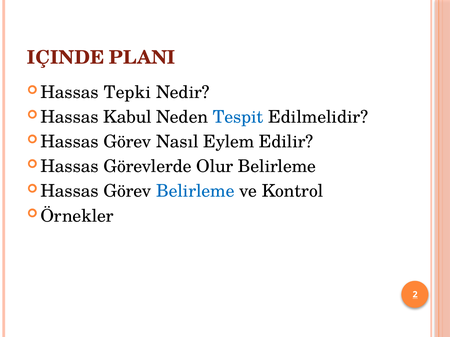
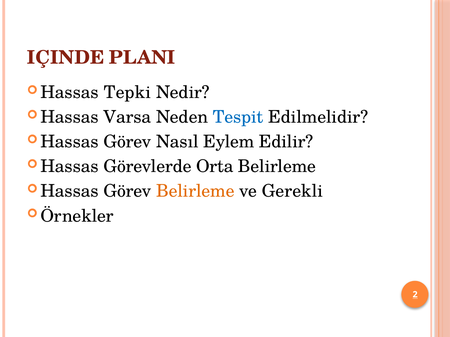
Kabul: Kabul -> Varsa (127, 117)
Olur: Olur -> Orta (215, 167)
Belirleme colour: blue -> orange (195, 192)
Kontrol: Kontrol -> Gerekli (292, 192)
